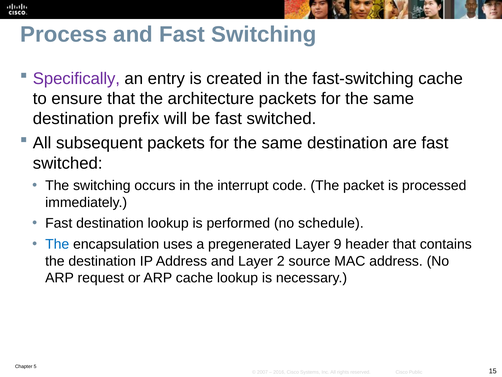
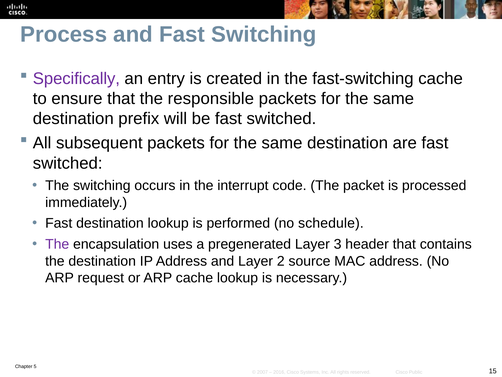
architecture: architecture -> responsible (211, 99)
The colour: blue -> purple (57, 244)
9: 9 -> 3 (338, 244)
